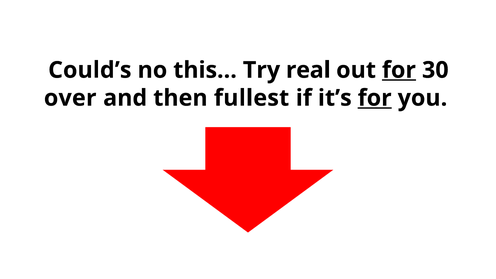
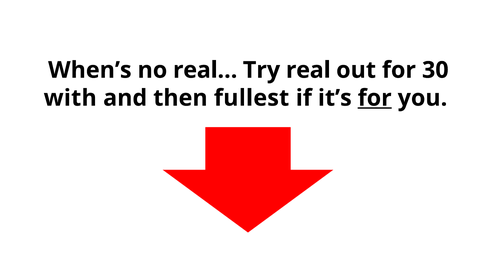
Could’s: Could’s -> When’s (90, 70)
this…: this… -> real… (205, 70)
for underline: present -> none (399, 70)
over: over -> with (70, 98)
